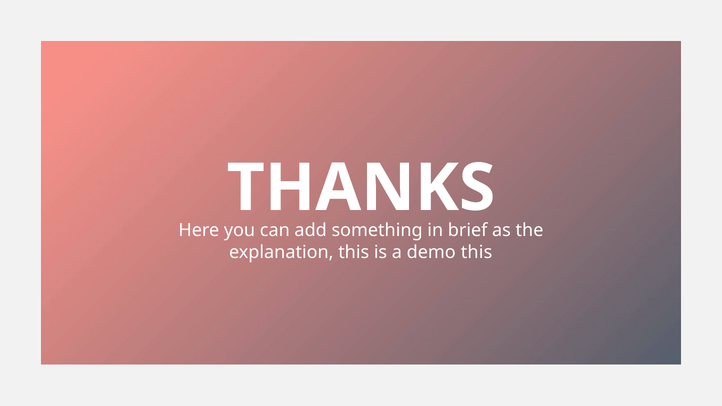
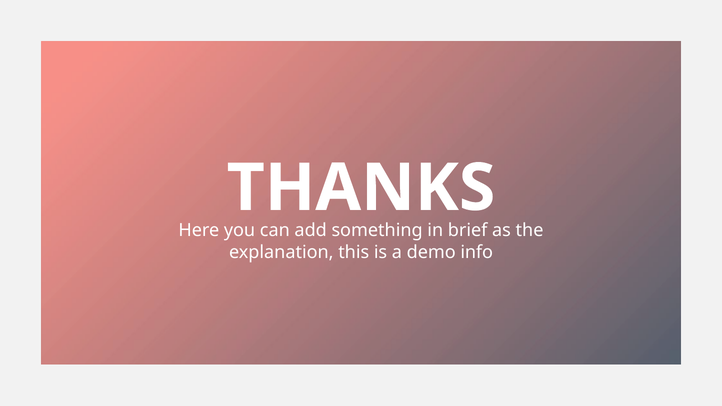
demo this: this -> info (477, 252)
